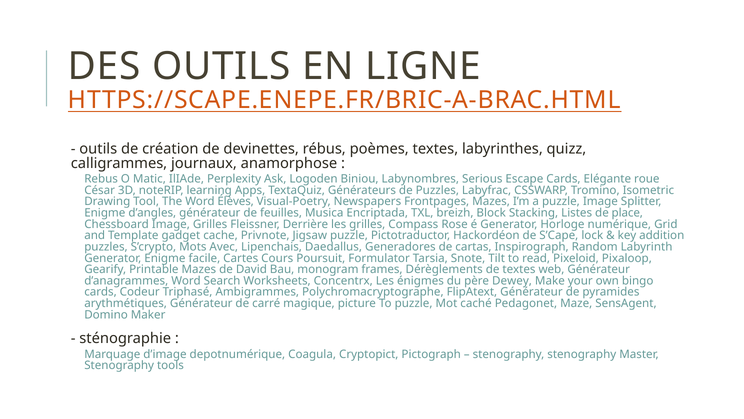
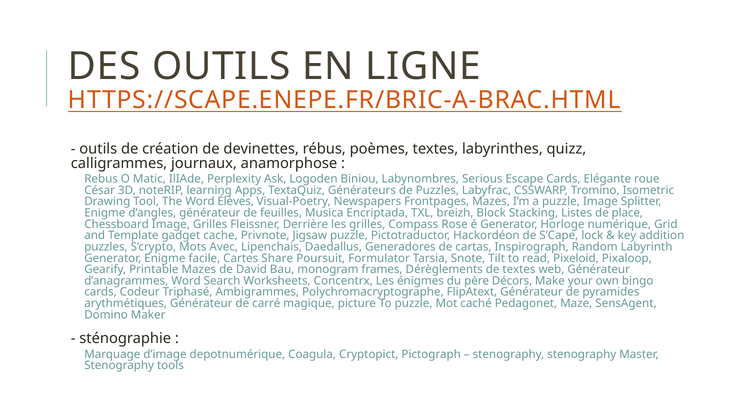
Cours: Cours -> Share (277, 258)
Dewey: Dewey -> Décors (512, 280)
